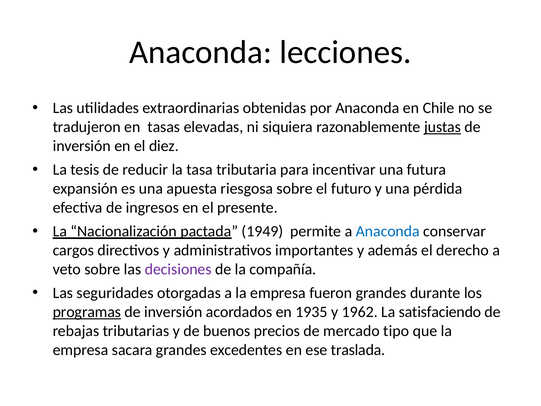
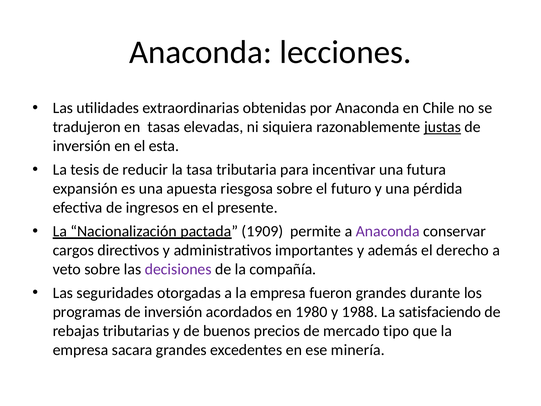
diez: diez -> esta (164, 146)
1949: 1949 -> 1909 (262, 231)
Anaconda colour: blue -> purple (388, 231)
programas underline: present -> none (87, 312)
1935: 1935 -> 1980 (312, 312)
1962: 1962 -> 1988 (360, 312)
traslada: traslada -> minería (358, 350)
